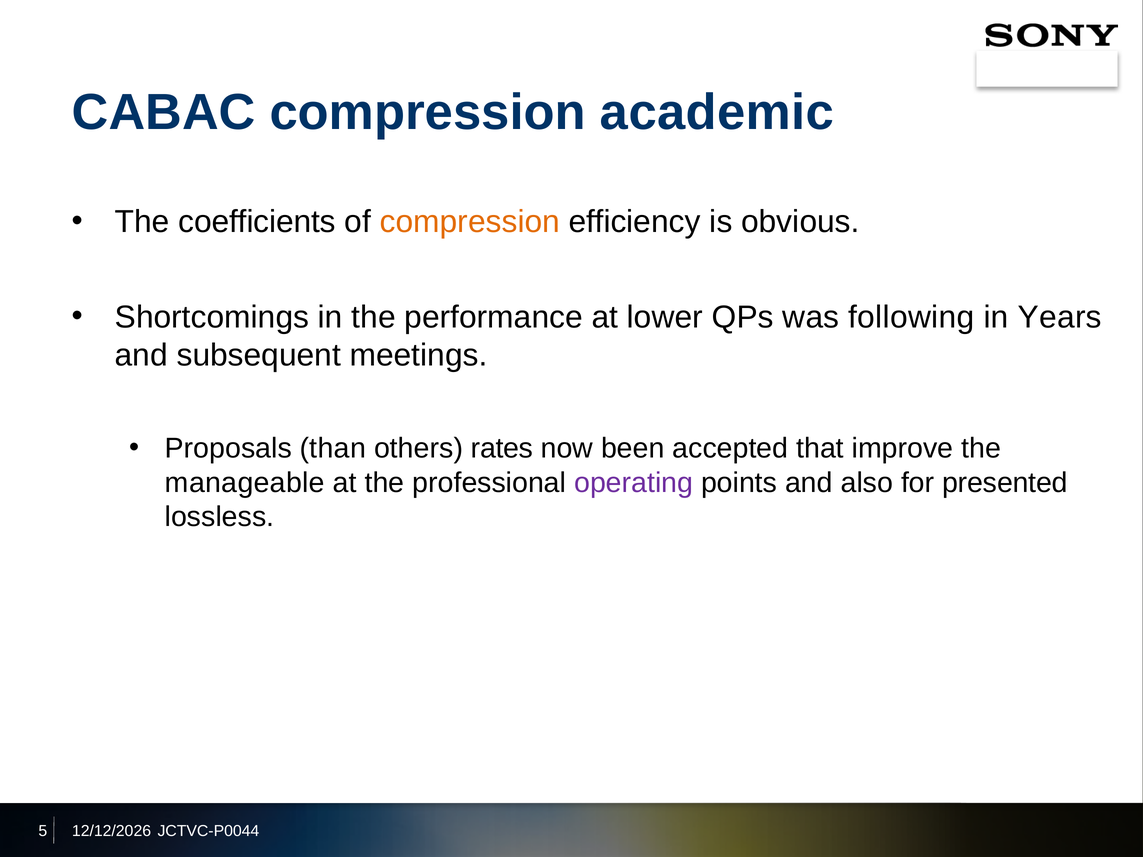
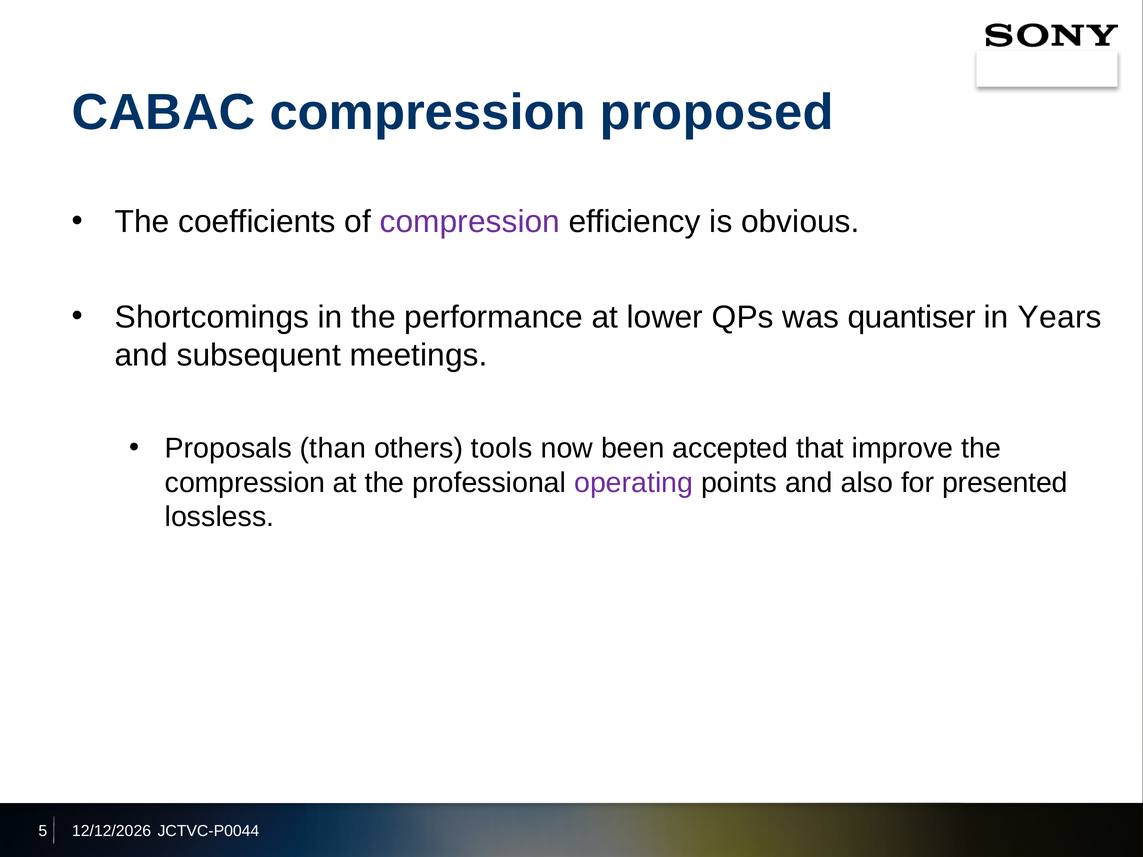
academic: academic -> proposed (717, 113)
compression colour: orange -> purple (470, 222)
following: following -> quantiser (912, 317)
rates: rates -> tools (502, 449)
manageable: manageable -> compression (245, 483)
